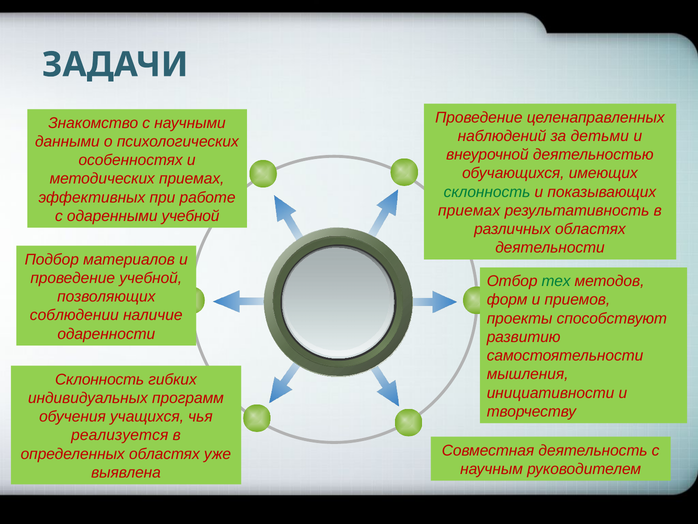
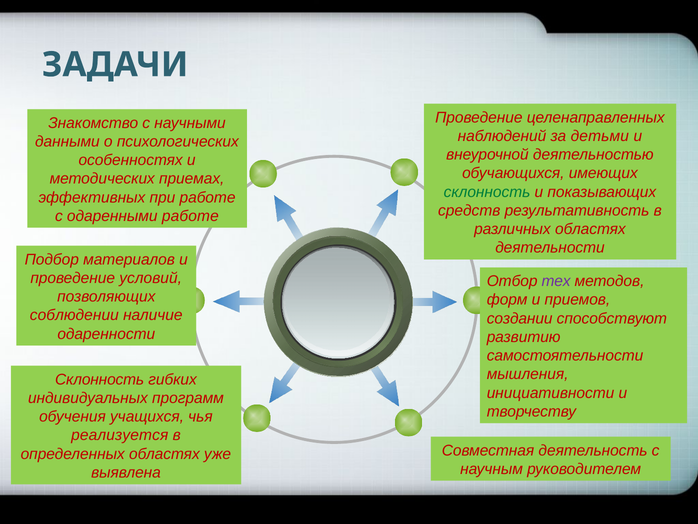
приемах: приемах -> средств (469, 210)
одаренными учебной: учебной -> работе (190, 216)
проведение учебной: учебной -> условий (151, 278)
тех colour: green -> purple (556, 281)
проекты: проекты -> создании (520, 318)
